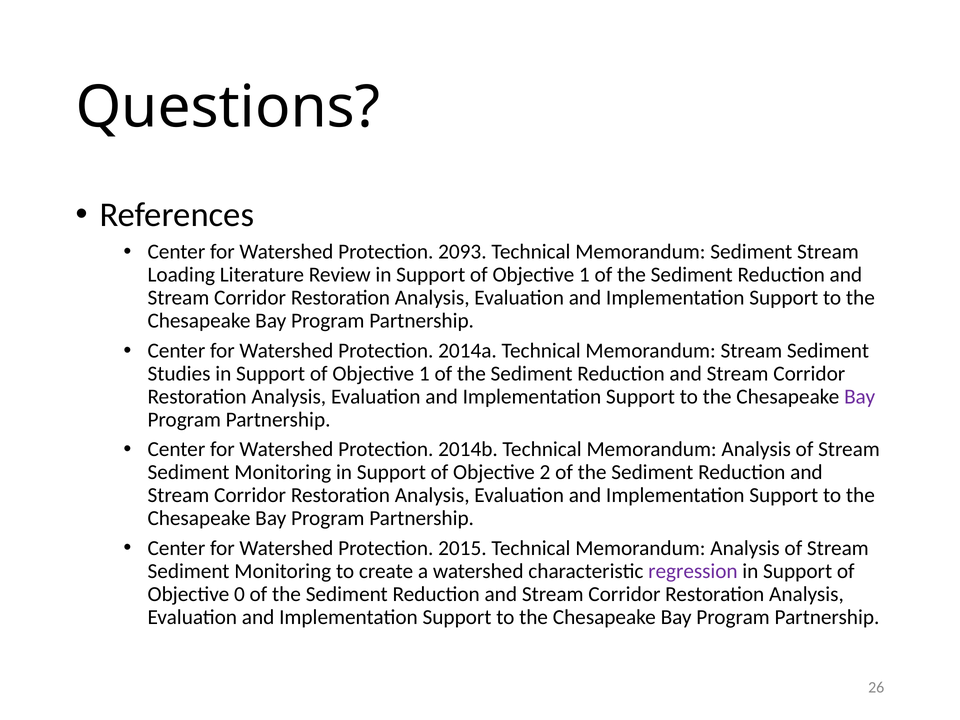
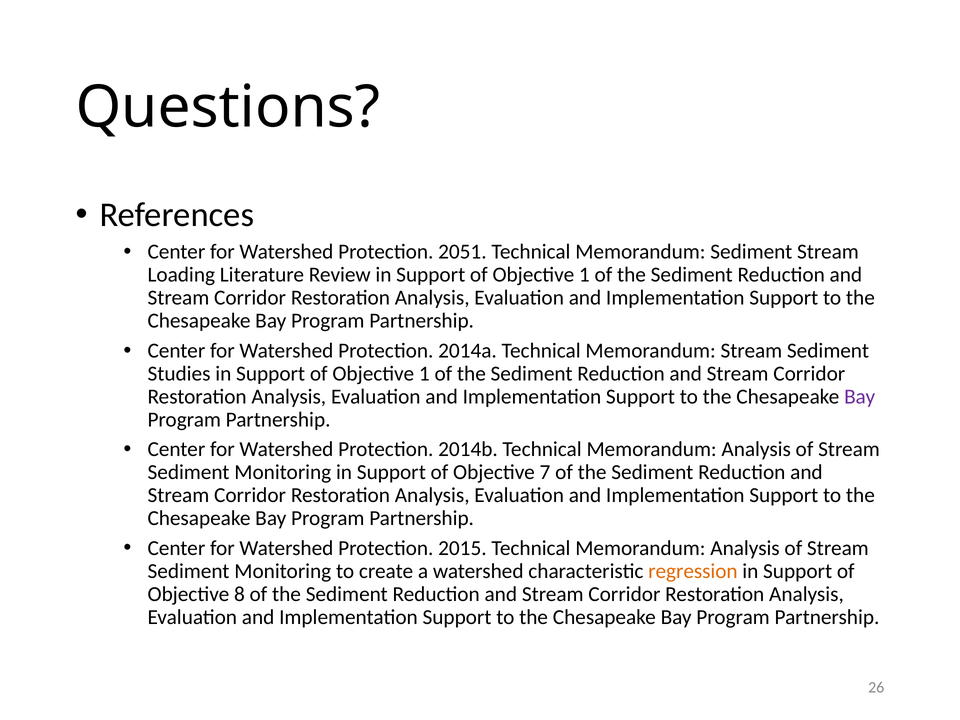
2093: 2093 -> 2051 (462, 252)
2: 2 -> 7 (545, 472)
regression colour: purple -> orange (693, 571)
0: 0 -> 8 (239, 594)
